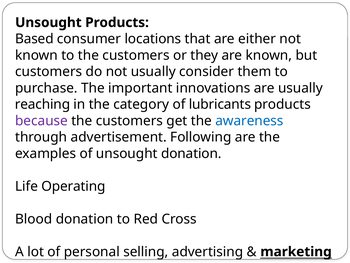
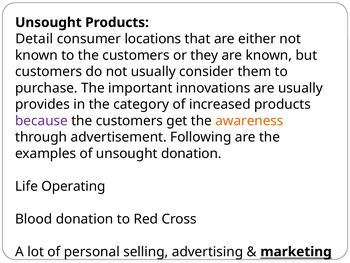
Based: Based -> Detail (34, 39)
reaching: reaching -> provides (42, 104)
lubricants: lubricants -> increased (220, 104)
awareness colour: blue -> orange (249, 121)
